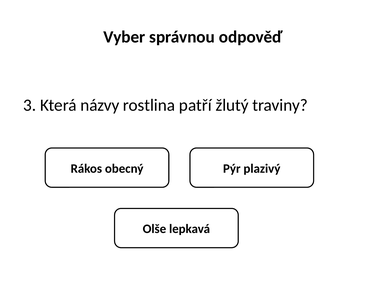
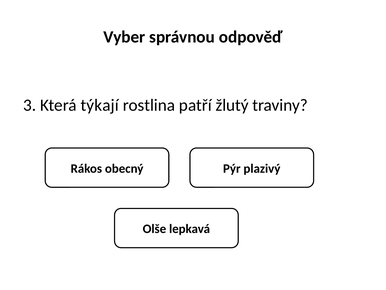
názvy: názvy -> týkají (100, 105)
